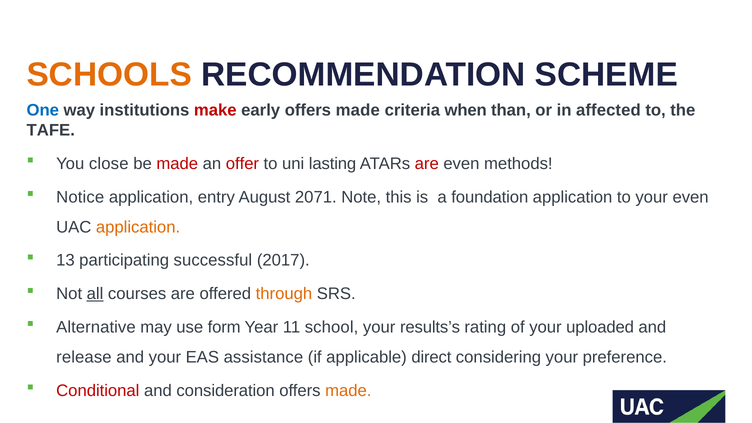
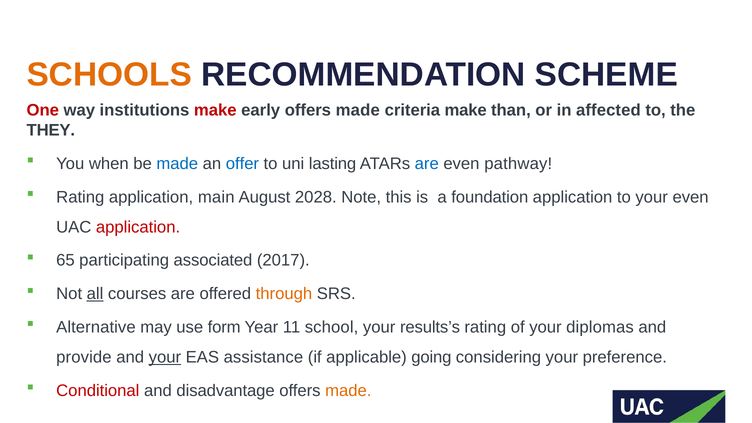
One colour: blue -> red (43, 110)
criteria when: when -> make (466, 110)
TAFE: TAFE -> THEY (51, 130)
close: close -> when (109, 164)
made colour: red -> blue (177, 164)
offer colour: red -> blue (242, 164)
are colour: red -> blue (427, 164)
methods: methods -> pathway (518, 164)
Notice: Notice -> Rating (80, 197)
entry: entry -> main (216, 197)
2071: 2071 -> 2028 (316, 197)
application colour: orange -> red (138, 227)
13: 13 -> 65 (65, 260)
successful: successful -> associated (213, 260)
uploaded: uploaded -> diplomas (600, 327)
release: release -> provide (84, 357)
your underline: none -> present (165, 357)
direct: direct -> going (431, 357)
consideration: consideration -> disadvantage (226, 391)
